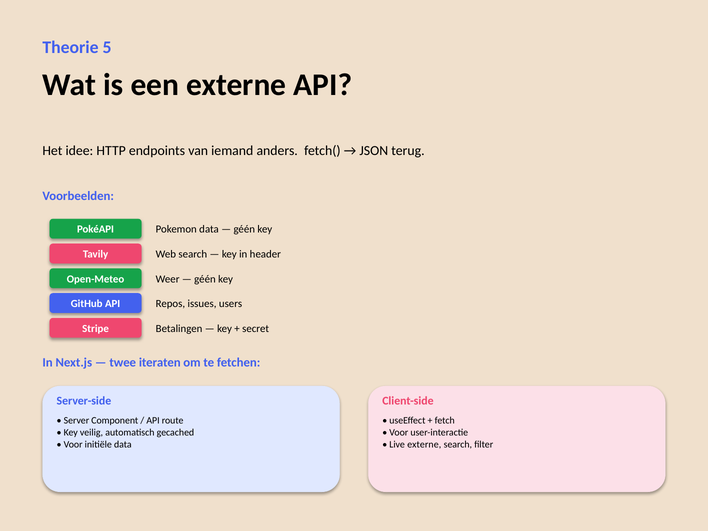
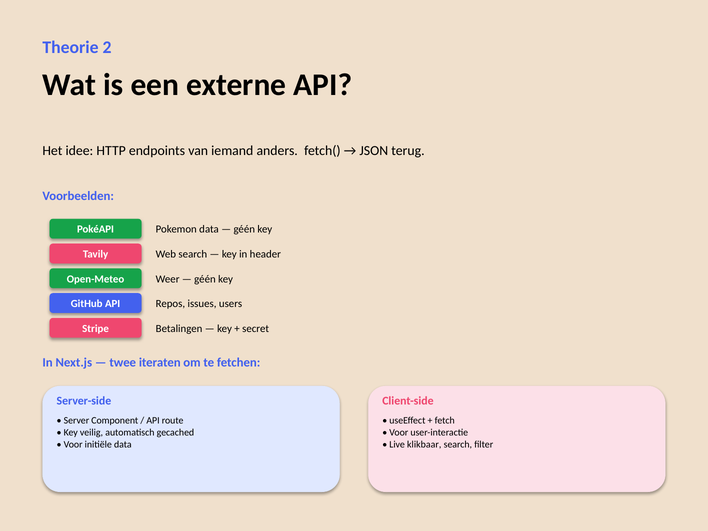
5: 5 -> 2 (107, 47)
Live externe: externe -> klikbaar (424, 444)
